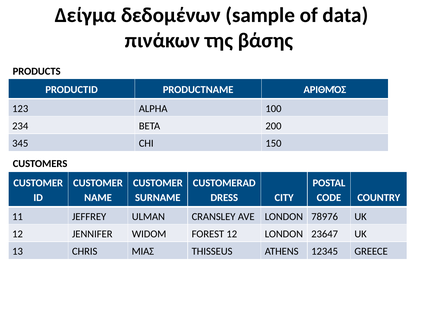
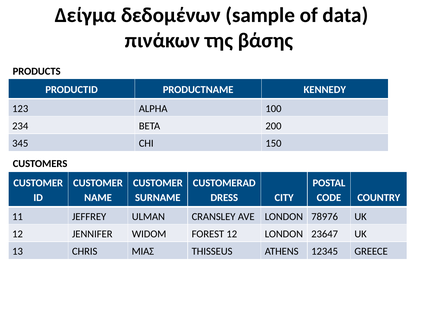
ΑΡΙΘΜΌΣ: ΑΡΙΘΜΌΣ -> KENNEDY (325, 90)
